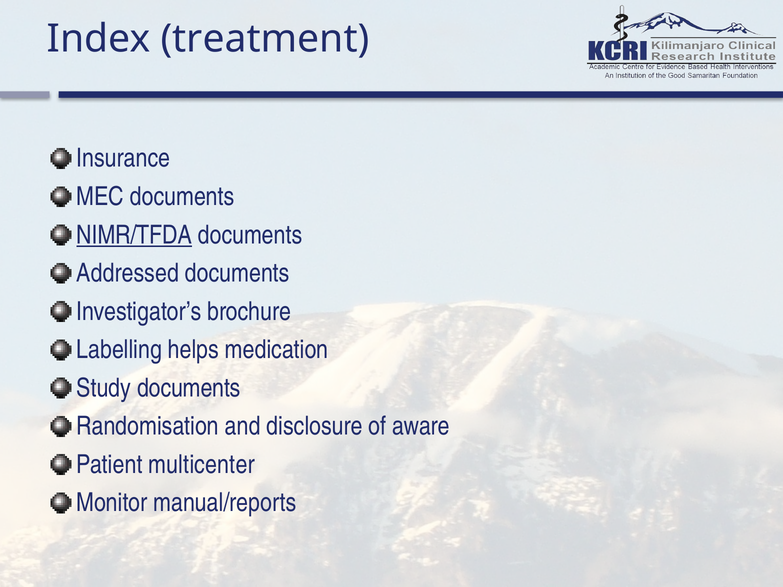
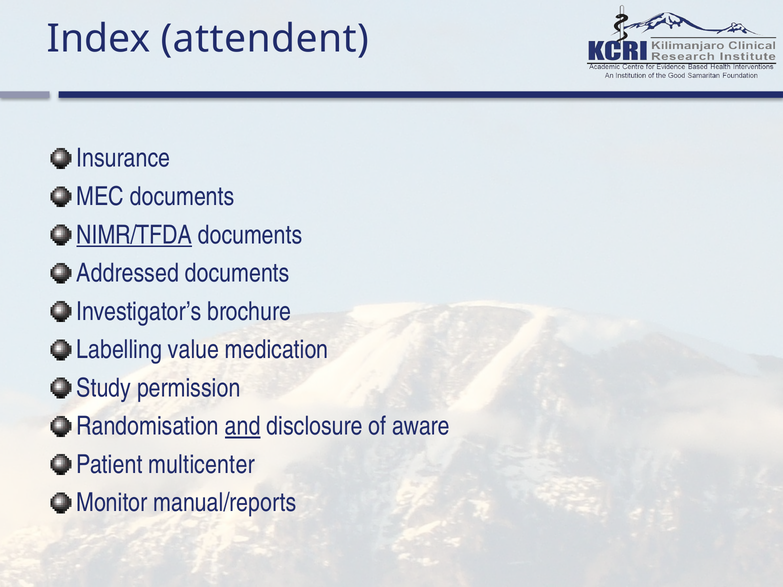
treatment: treatment -> attendent (265, 39)
helps: helps -> value (194, 350)
Study documents: documents -> permission (189, 388)
and underline: none -> present (243, 426)
